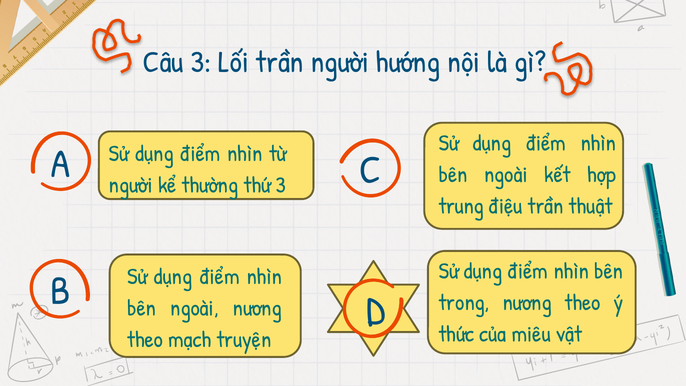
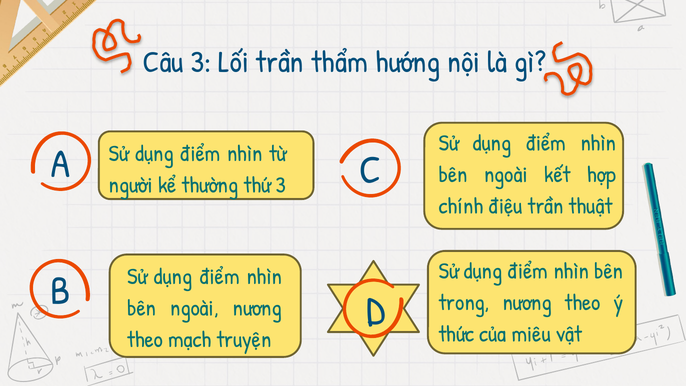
trần người: người -> thẩm (340, 62)
trung: trung -> chính (461, 206)
